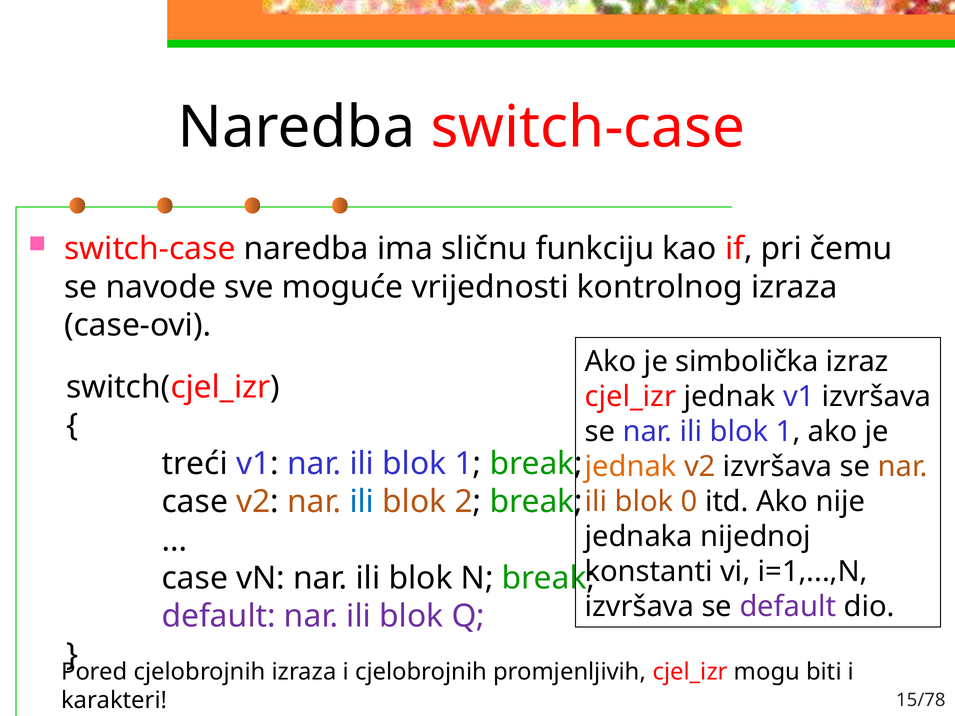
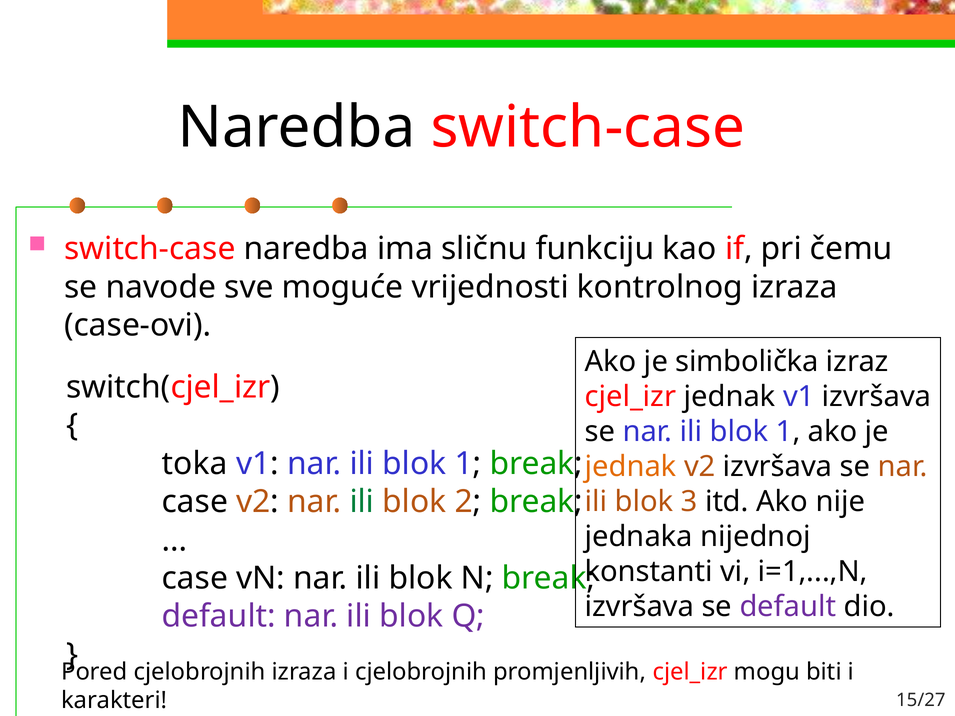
treći: treći -> toka (195, 464)
ili colour: blue -> green (362, 502)
0: 0 -> 3 (689, 502)
15/78: 15/78 -> 15/27 (921, 700)
